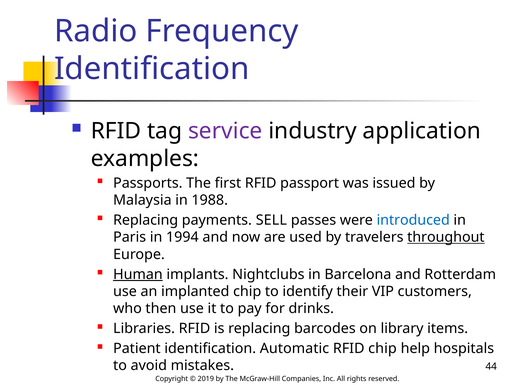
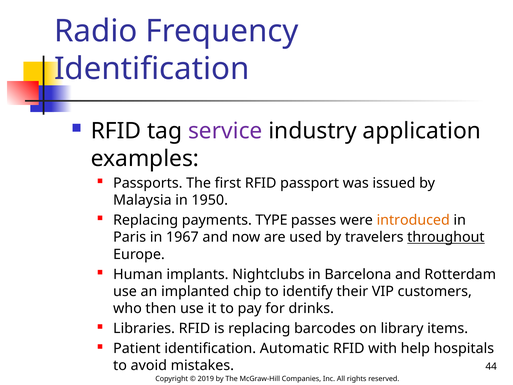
1988: 1988 -> 1950 (210, 200)
SELL: SELL -> TYPE (271, 220)
introduced colour: blue -> orange (413, 220)
1994: 1994 -> 1967 (182, 237)
Human underline: present -> none (138, 274)
RFID chip: chip -> with (383, 348)
